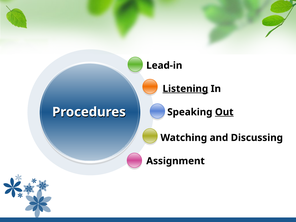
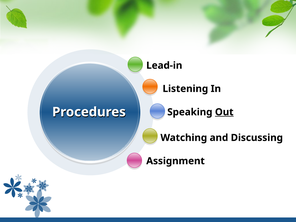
Listening underline: present -> none (185, 89)
